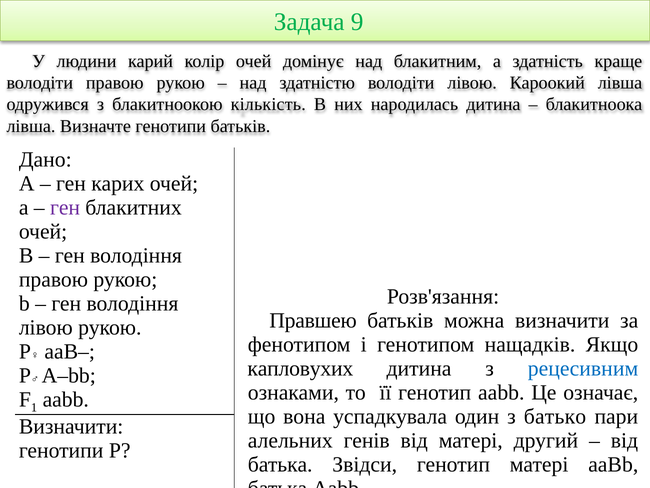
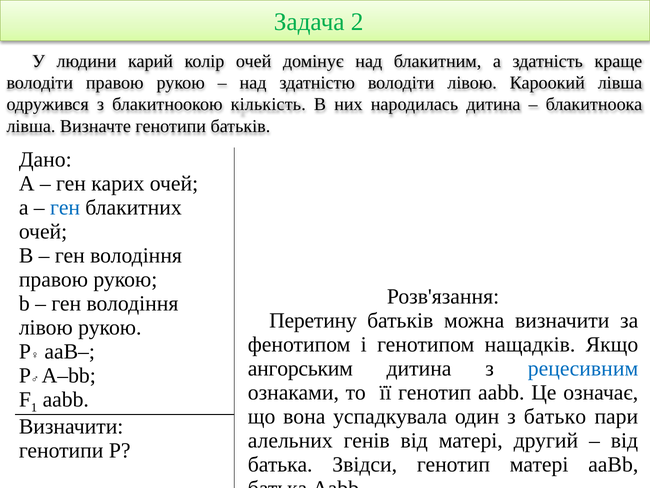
9: 9 -> 2 (357, 22)
ген colour: purple -> blue (65, 207)
Правшею: Правшею -> Перетину (313, 320)
капловухих: капловухих -> ангорським (300, 368)
